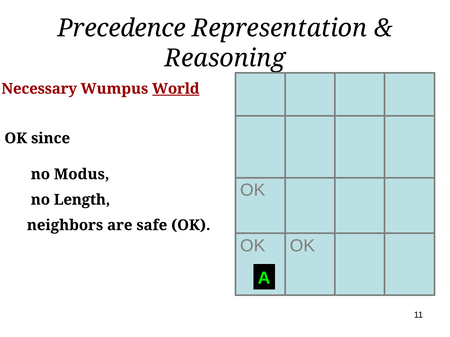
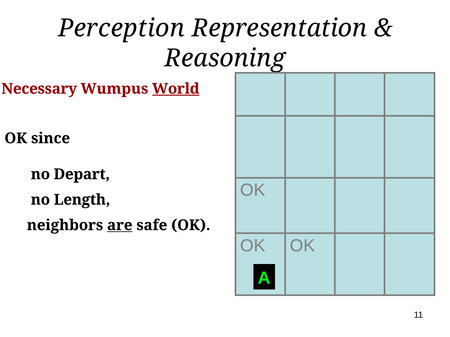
Precedence: Precedence -> Perception (121, 28)
Modus: Modus -> Depart (82, 174)
are underline: none -> present (120, 226)
